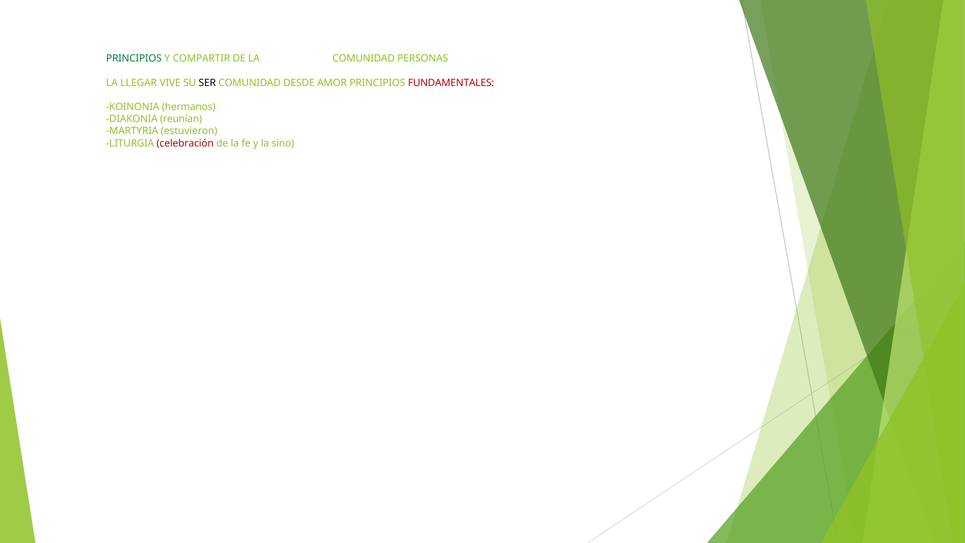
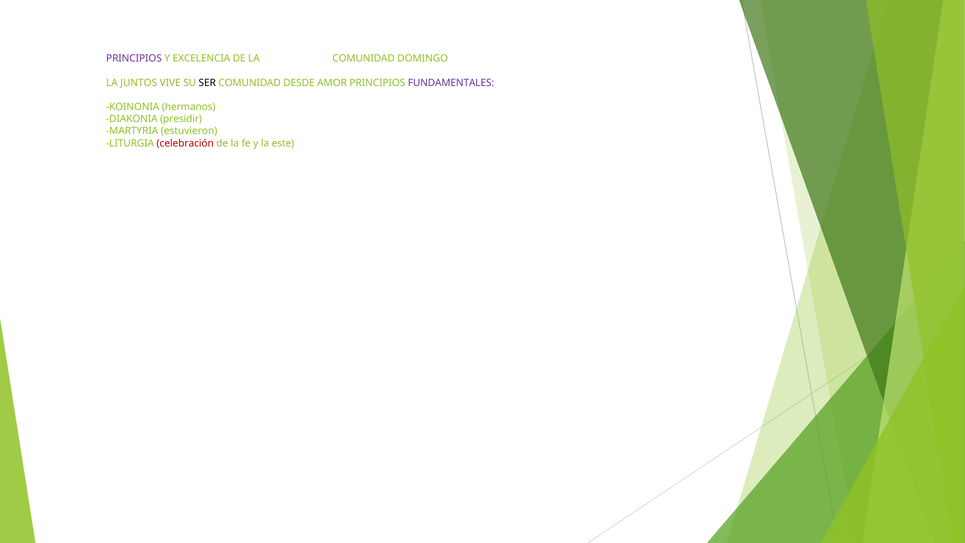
PRINCIPIOS colour: green -> purple (134, 59)
COMPARTIR: COMPARTIR -> EXCELENCIA (201, 59)
PERSONAS: PERSONAS -> DOMINGO (423, 59)
LLEGAR: LLEGAR -> JUNTOS (139, 83)
FUNDAMENTALES colour: red -> purple (451, 83)
reunían: reunían -> presidir (181, 119)
sino: sino -> este (283, 143)
